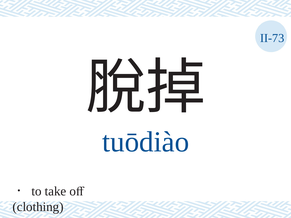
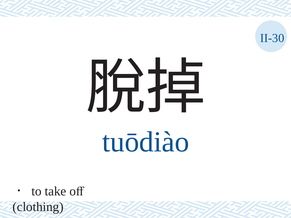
II-73: II-73 -> II-30 (272, 38)
